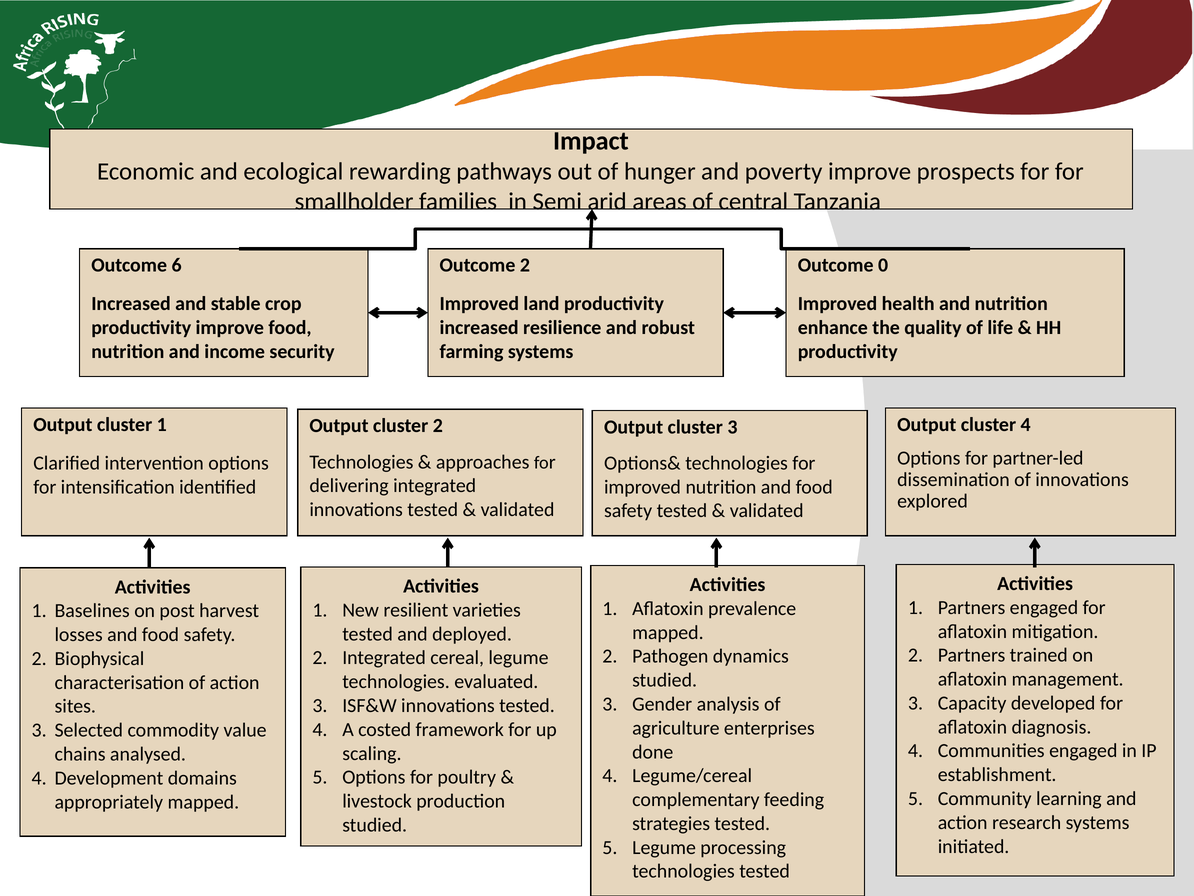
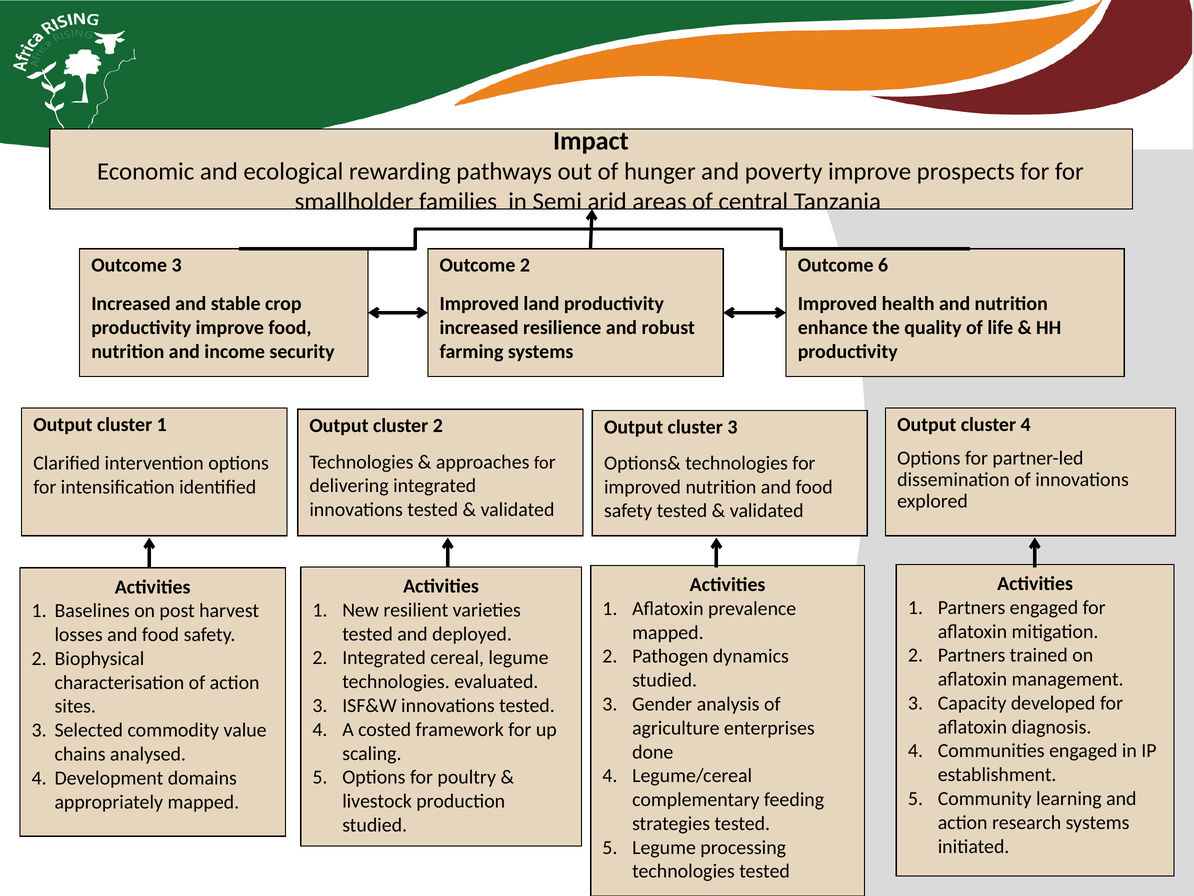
Outcome 6: 6 -> 3 (177, 265)
0: 0 -> 6 (883, 265)
